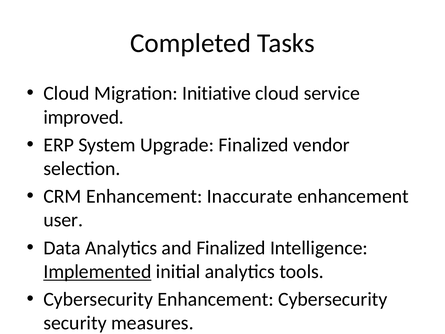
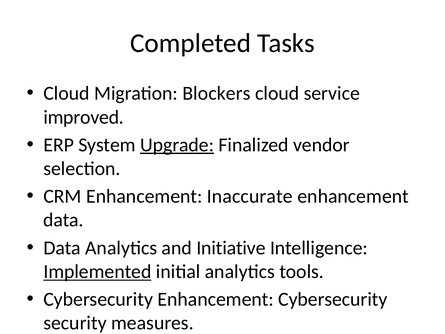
Initiative: Initiative -> Blockers (216, 93)
Upgrade underline: none -> present (177, 145)
user: user -> data (63, 220)
and Finalized: Finalized -> Initiative (231, 248)
